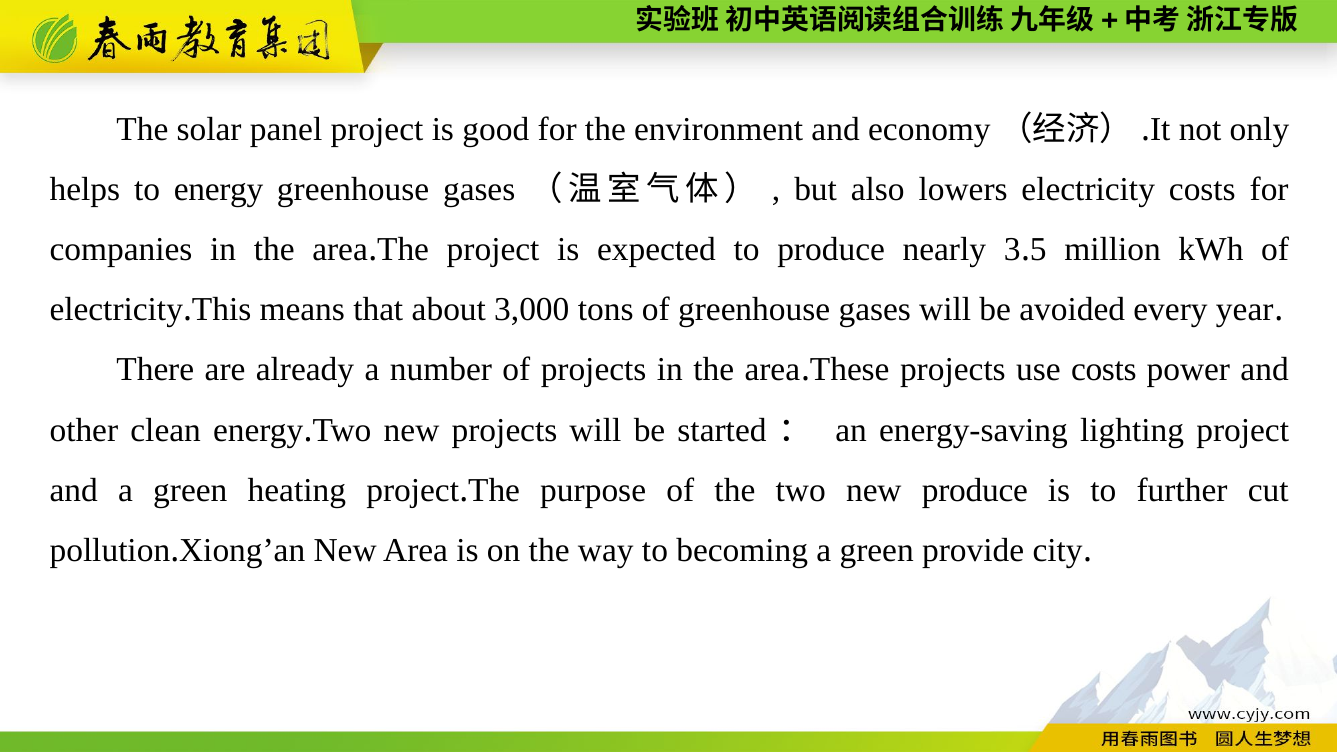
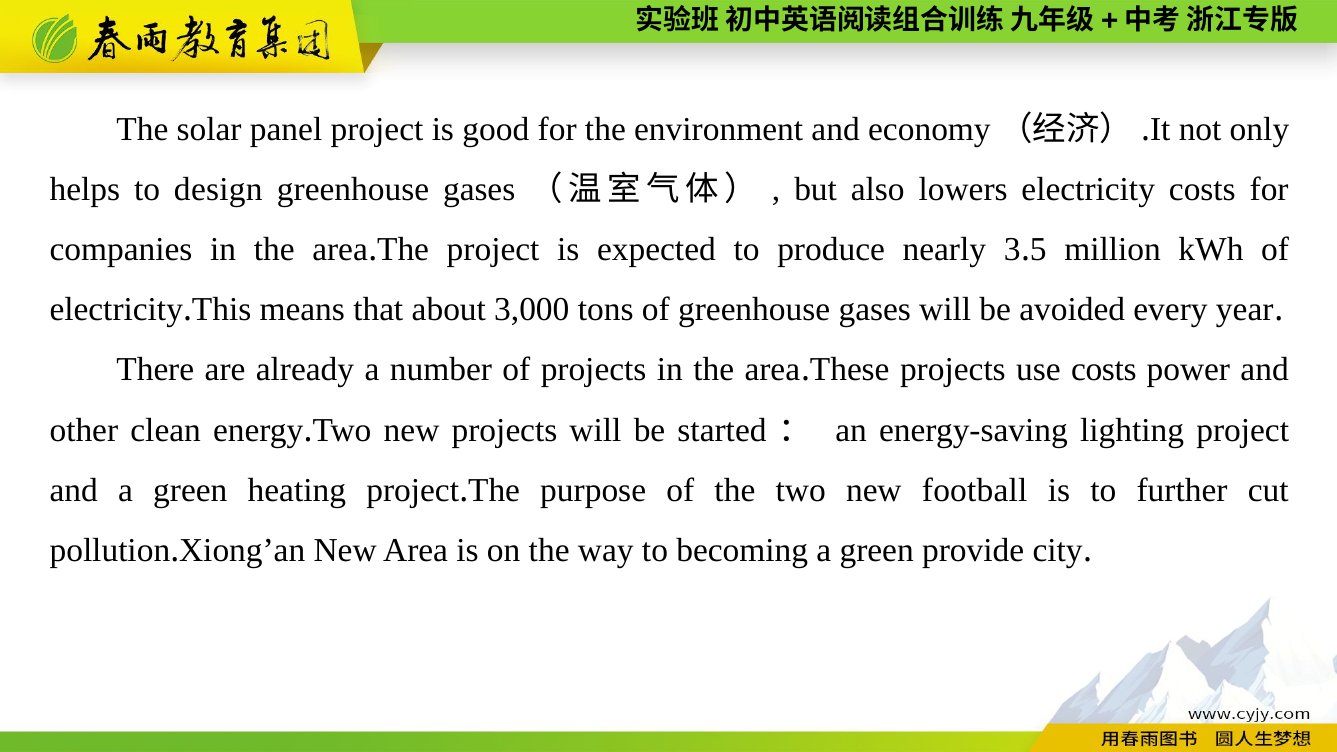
to energy: energy -> design (218, 190)
new produce: produce -> football (975, 490)
